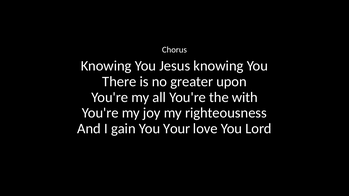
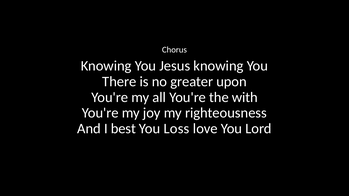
gain: gain -> best (123, 129)
Your: Your -> Loss (176, 129)
